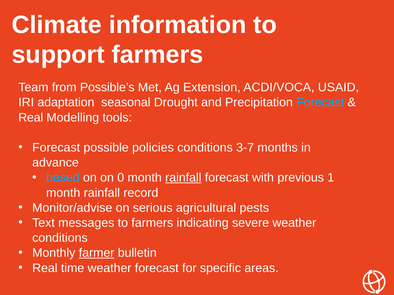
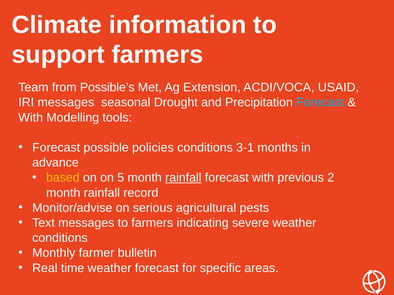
IRI adaptation: adaptation -> messages (66, 103)
Real: Real -> With (31, 118)
3-7: 3-7 -> 3-1 (245, 148)
based colour: light blue -> yellow (63, 178)
0: 0 -> 5 (121, 178)
1: 1 -> 2 (331, 178)
farmer underline: present -> none (97, 253)
